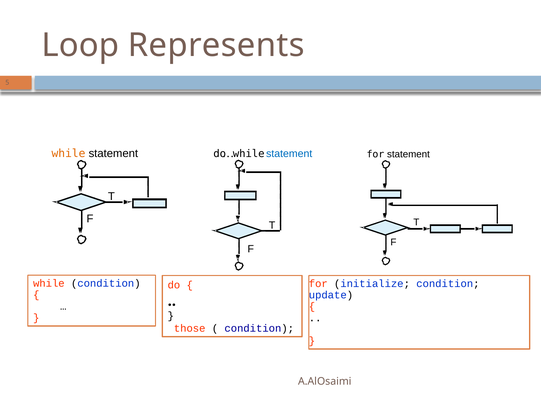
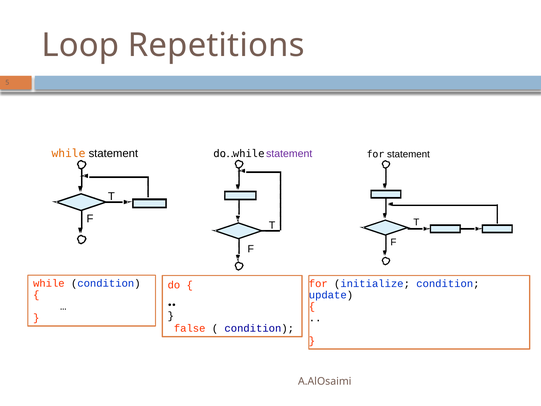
Represents: Represents -> Repetitions (216, 45)
statement colour: blue -> purple (289, 154)
those: those -> false (190, 328)
